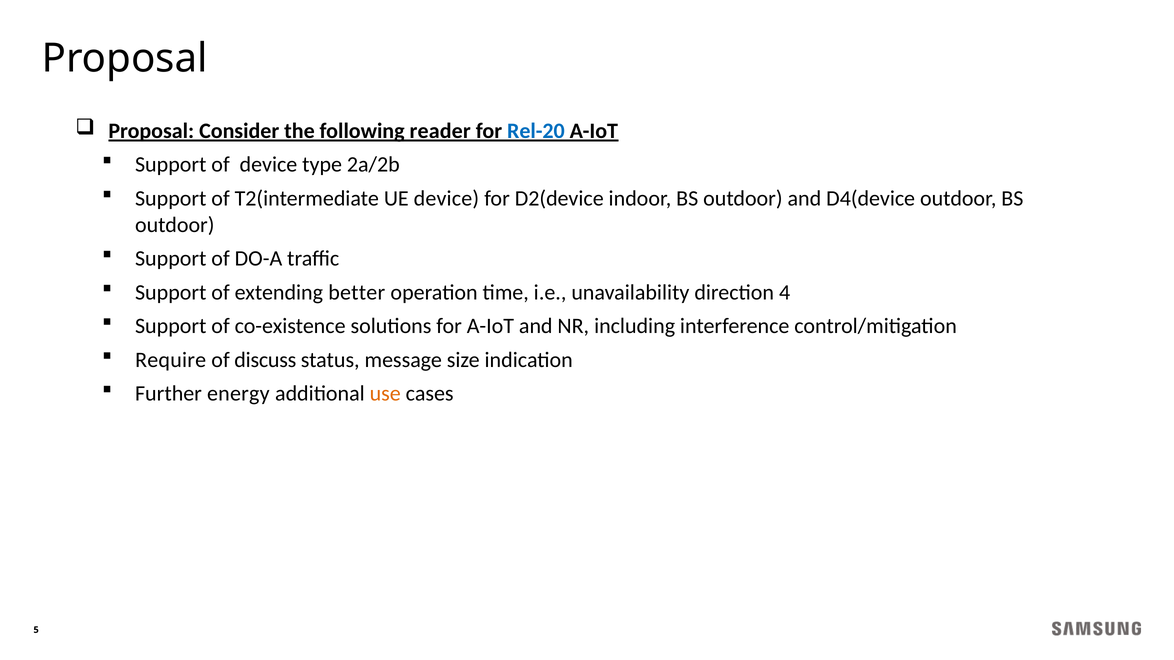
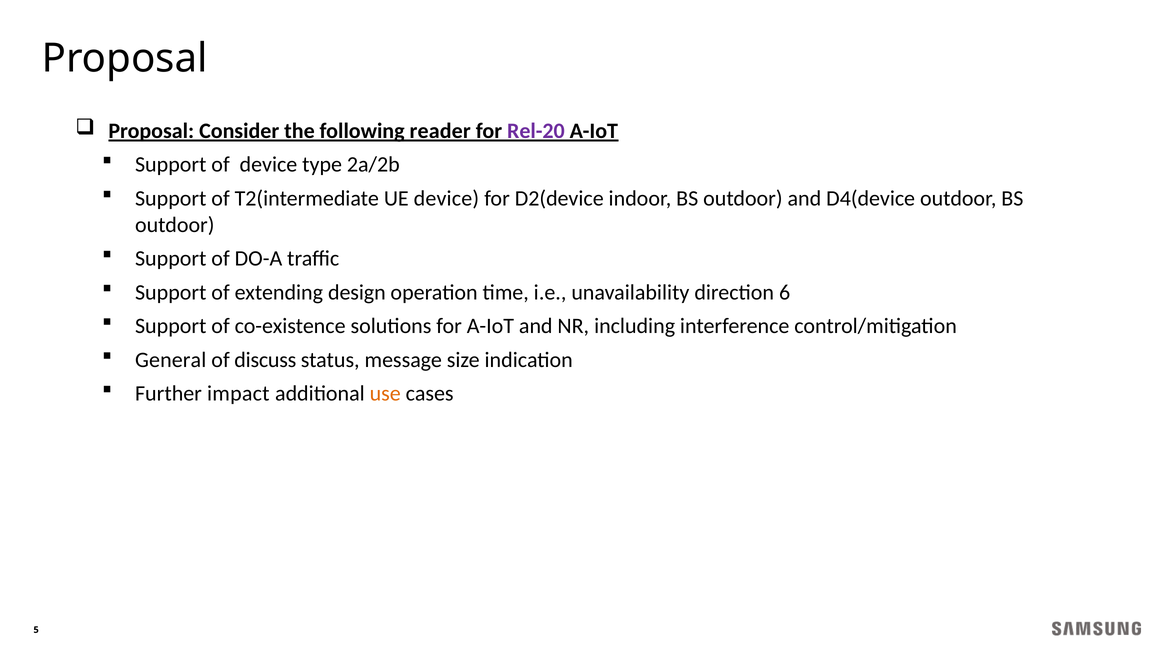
Rel-20 colour: blue -> purple (536, 131)
better: better -> design (357, 293)
4: 4 -> 6 (785, 293)
Require: Require -> General (171, 360)
energy: energy -> impact (238, 394)
